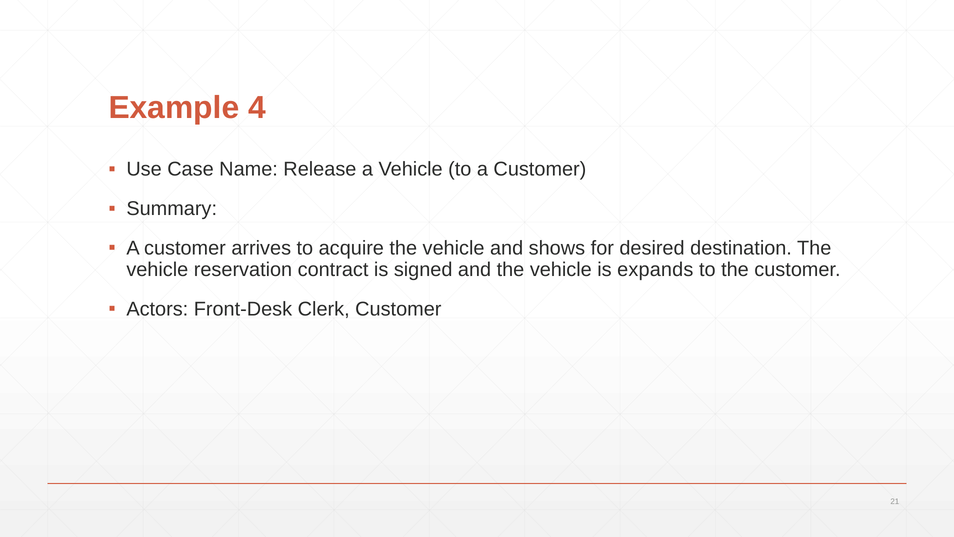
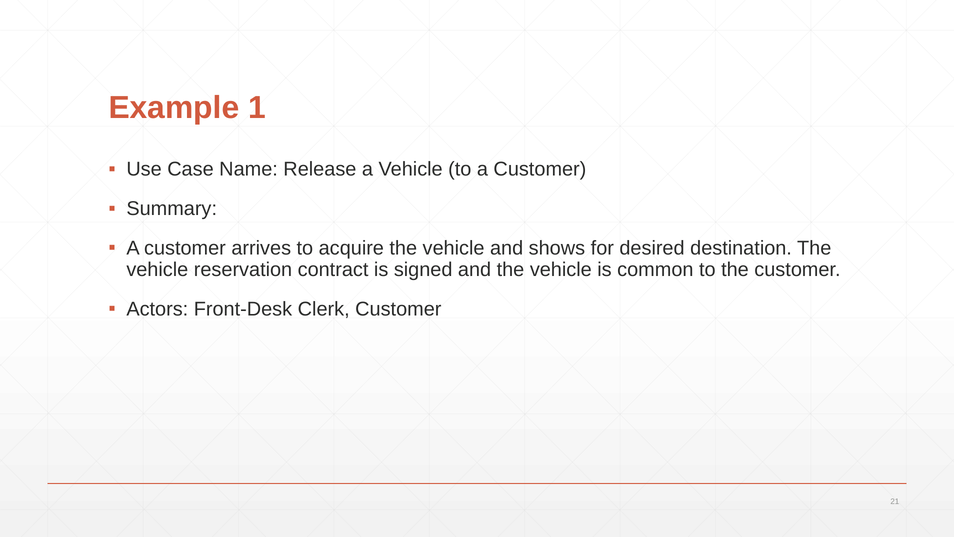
4: 4 -> 1 (257, 108)
expands: expands -> common (655, 269)
